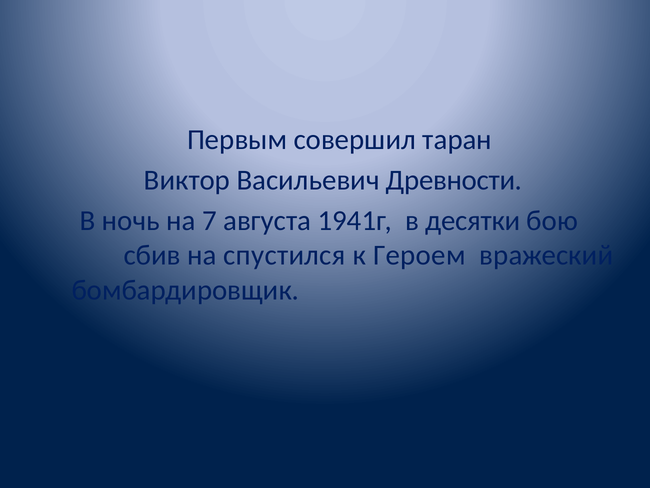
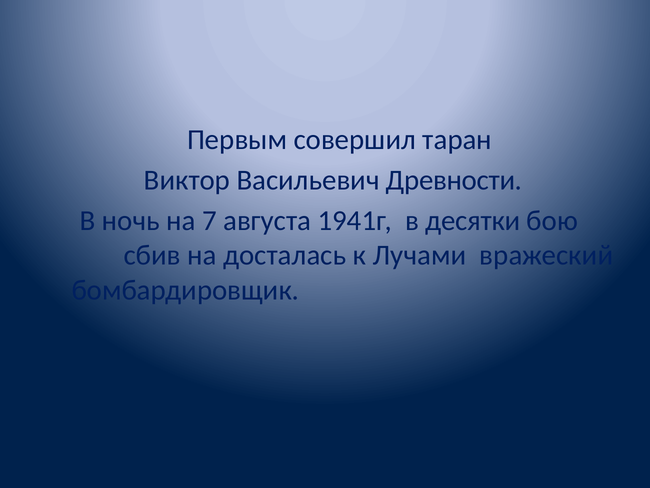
спустился: спустился -> досталась (285, 255)
Героем: Героем -> Лучами (419, 255)
